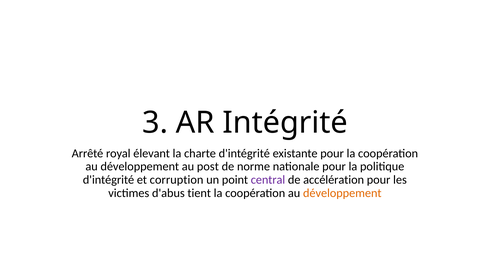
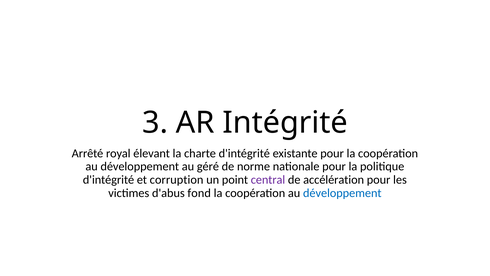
post: post -> géré (208, 166)
tient: tient -> fond (199, 193)
développement colour: orange -> blue (342, 193)
